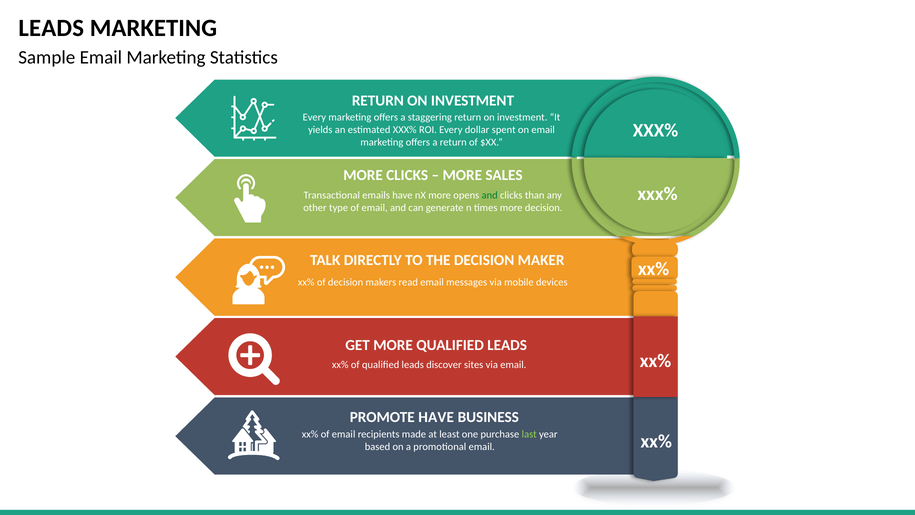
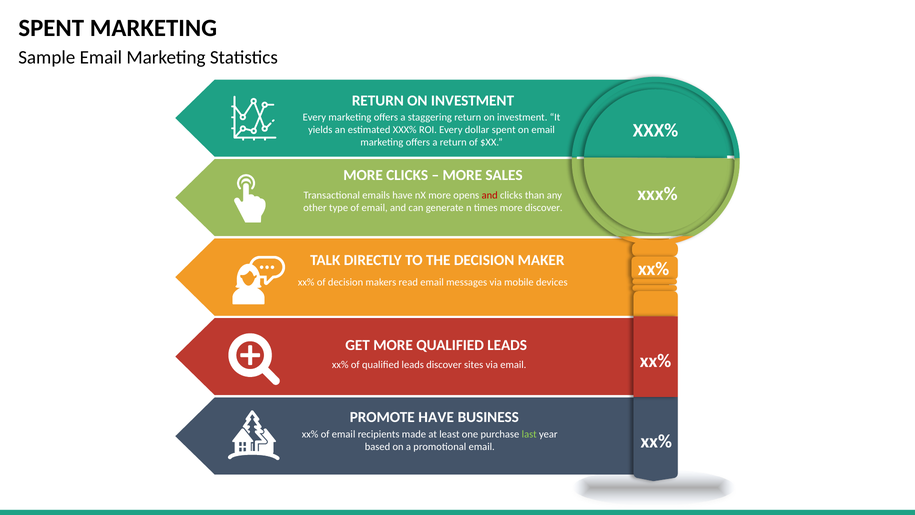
LEADS: LEADS -> SPENT (51, 28)
and colour: green -> red (490, 195)
more decision: decision -> discover (544, 208)
